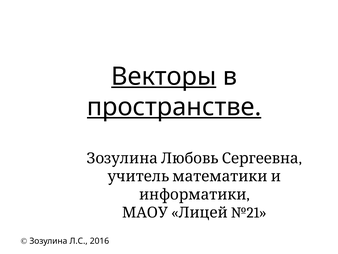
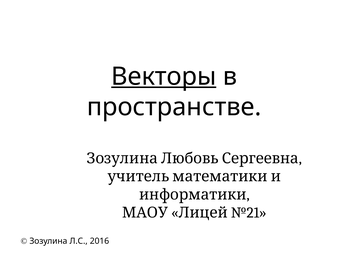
пространстве underline: present -> none (174, 107)
